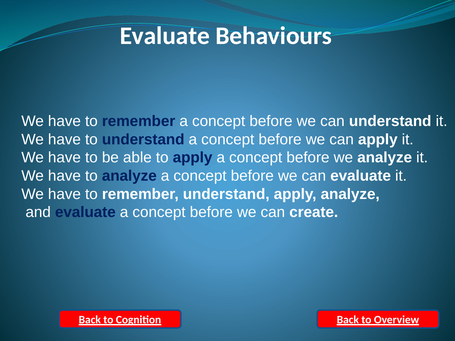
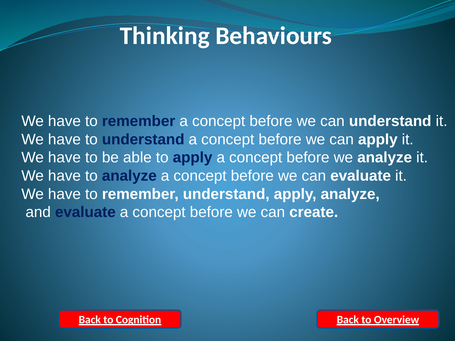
Evaluate: Evaluate -> Thinking (165, 36)
